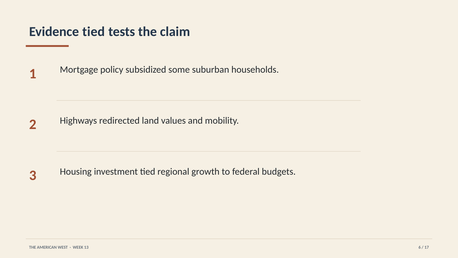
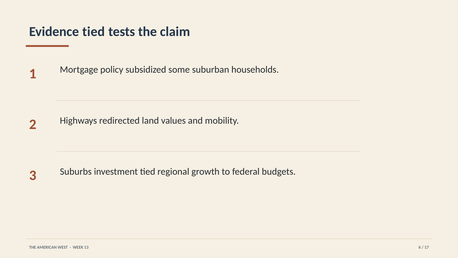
Housing: Housing -> Suburbs (76, 171)
